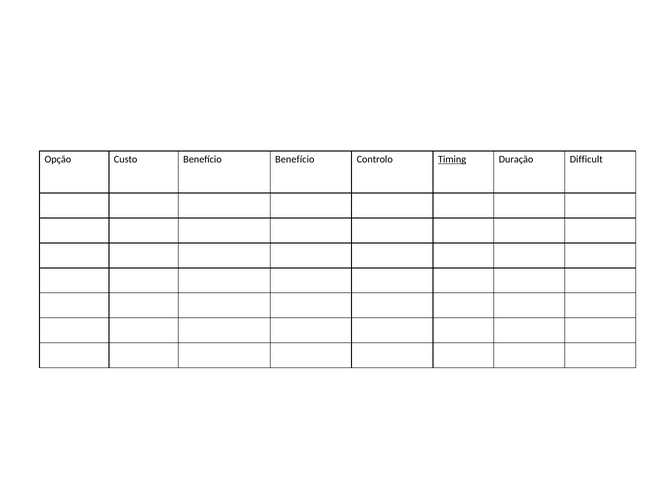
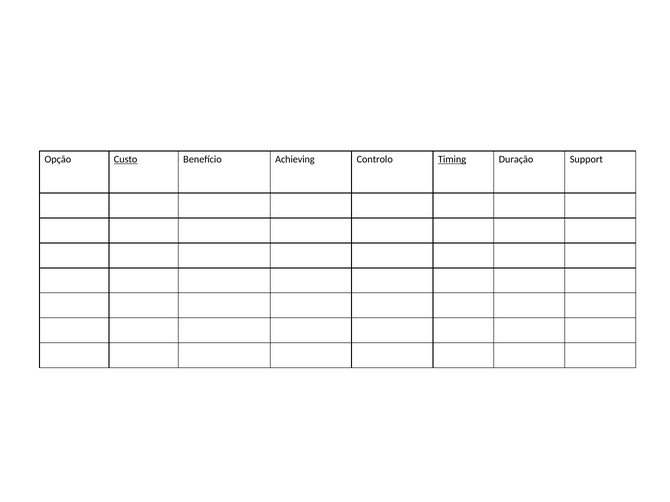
Custo underline: none -> present (126, 159)
Benefício Benefício: Benefício -> Achieving (295, 159)
Difficult: Difficult -> Support (586, 159)
